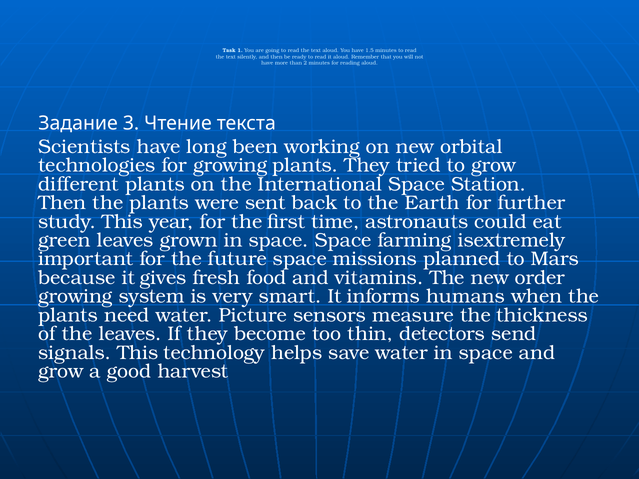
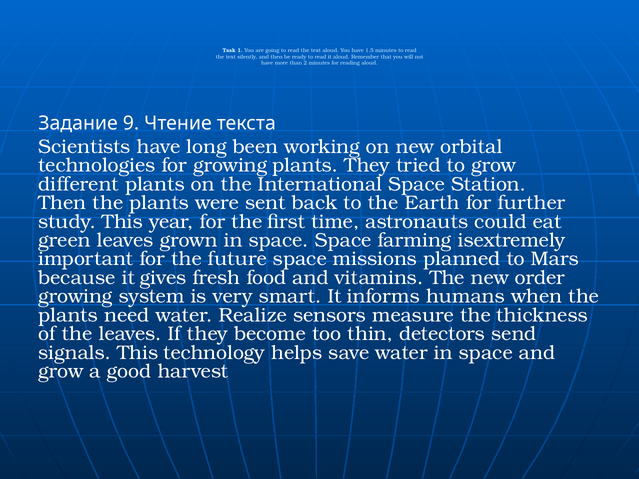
3: 3 -> 9 (131, 124)
Picture: Picture -> Realize (253, 315)
